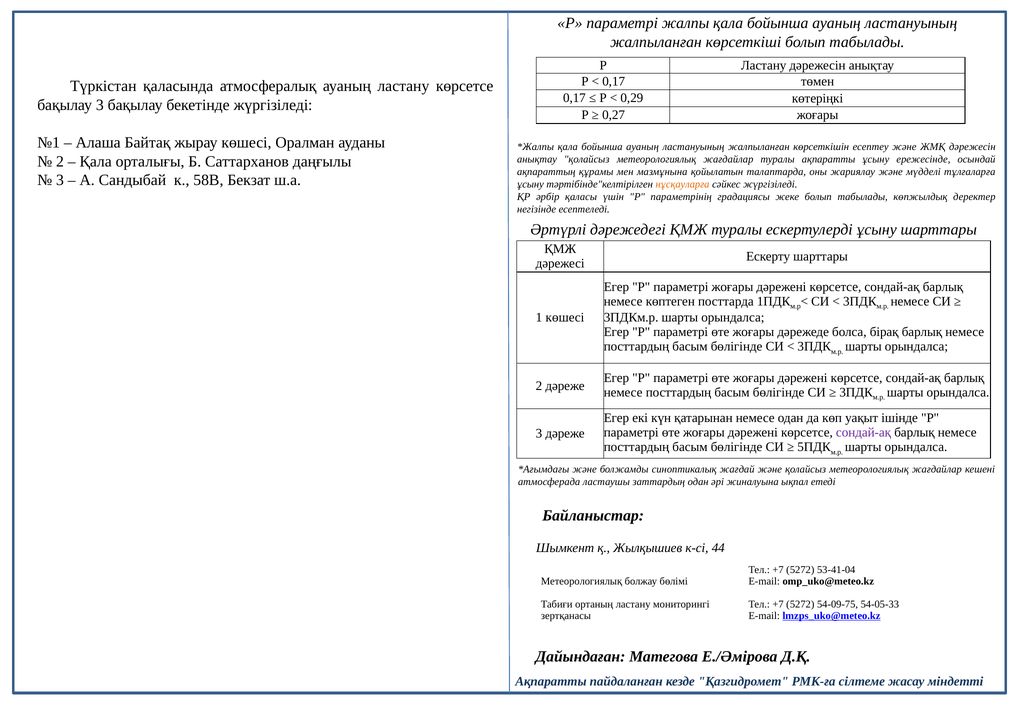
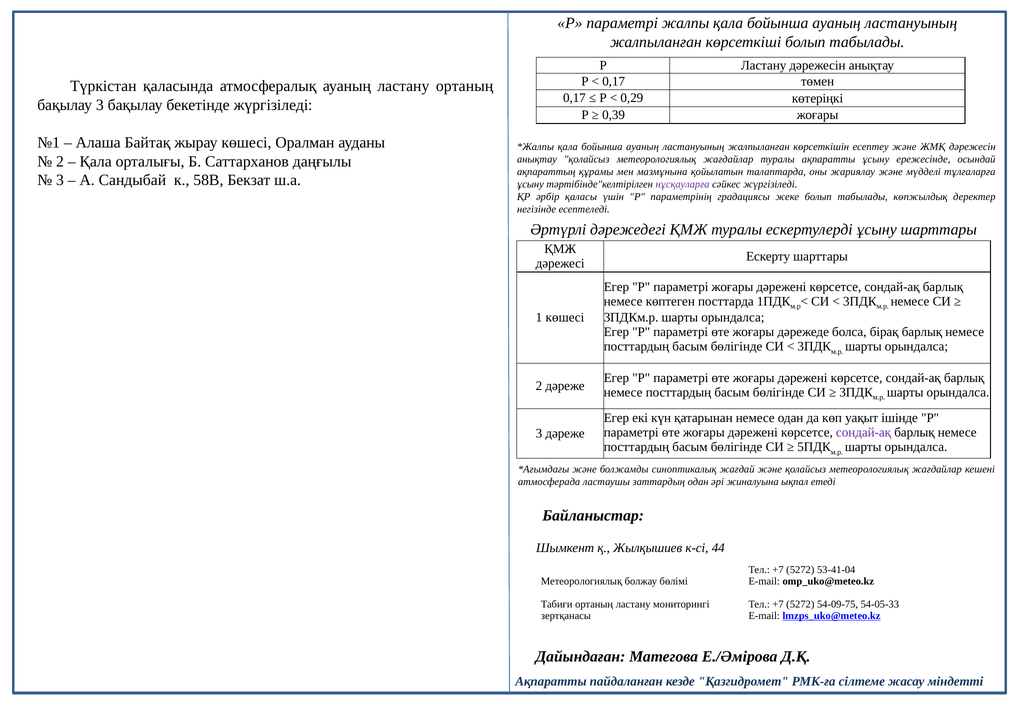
ластану көрсетсе: көрсетсе -> ортаның (465, 86)
0,27: 0,27 -> 0,39 (614, 115)
нұсқауларға colour: orange -> purple (683, 185)
